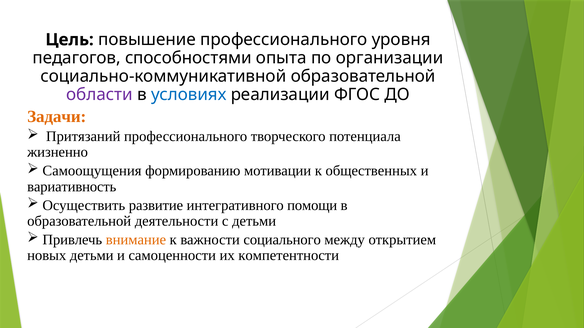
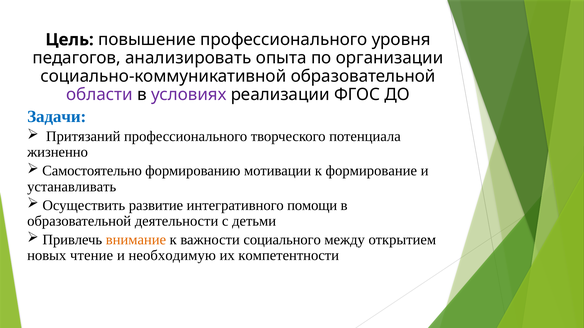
способностями: способностями -> анализировать (188, 58)
условиях colour: blue -> purple (189, 95)
Задачи colour: orange -> blue (57, 117)
Самоощущения: Самоощущения -> Самостоятельно (92, 171)
общественных: общественных -> формирование (371, 171)
вариативность: вариативность -> устанавливать (72, 187)
новых детьми: детьми -> чтение (92, 256)
самоценности: самоценности -> необходимую (172, 256)
